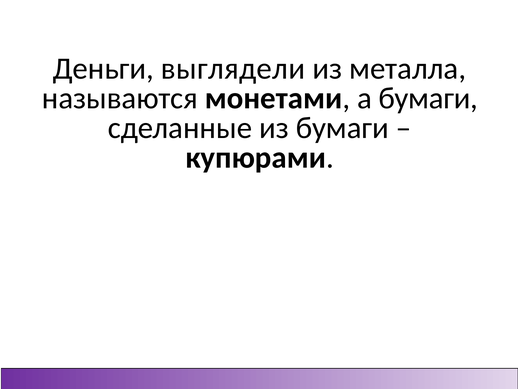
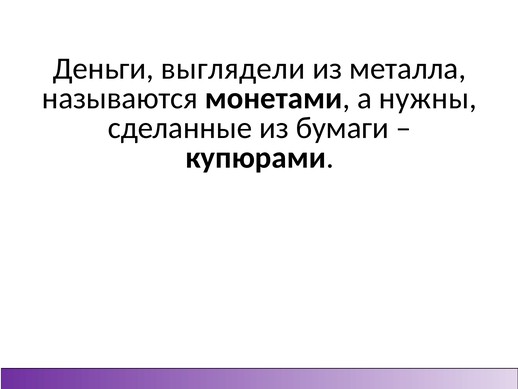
а бумаги: бумаги -> нужны (428, 98)
